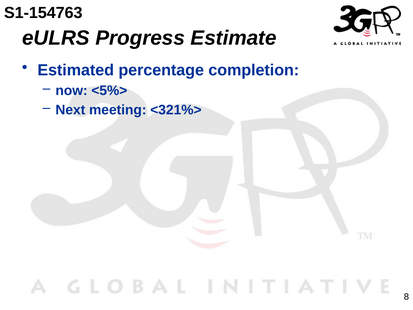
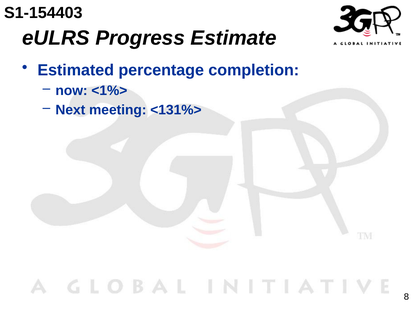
S1-154763: S1-154763 -> S1-154403 (43, 13)
<5%>: <5%> -> <1%> (109, 91)
<321%>: <321%> -> <131%> (176, 110)
